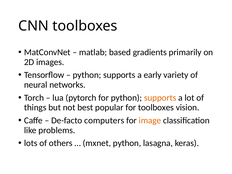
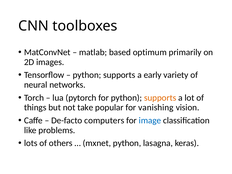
gradients: gradients -> optimum (150, 52)
best: best -> take (85, 107)
for toolboxes: toolboxes -> vanishing (156, 107)
image colour: orange -> blue (150, 120)
